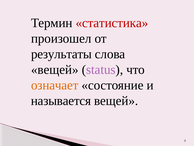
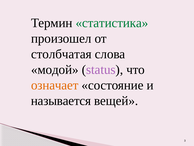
статистика colour: red -> green (112, 23)
результаты: результаты -> столбчатая (61, 54)
вещей: вещей -> модой (55, 69)
